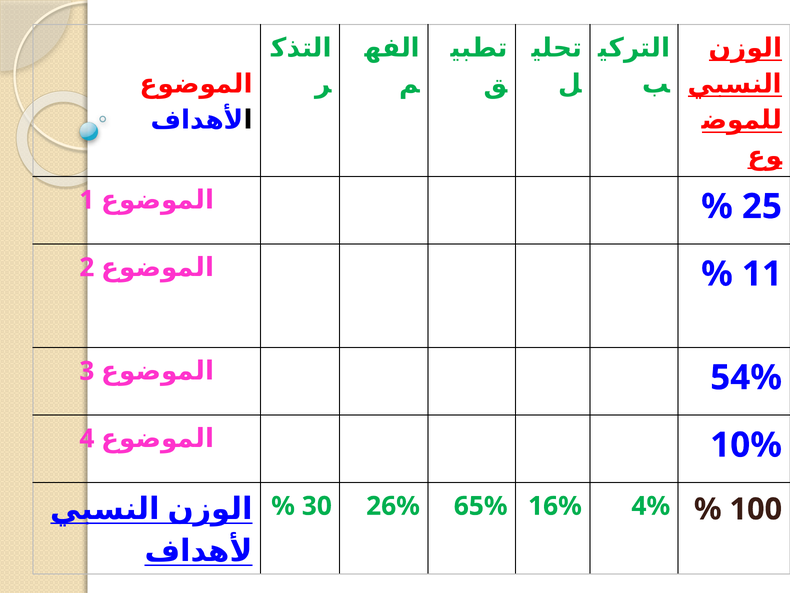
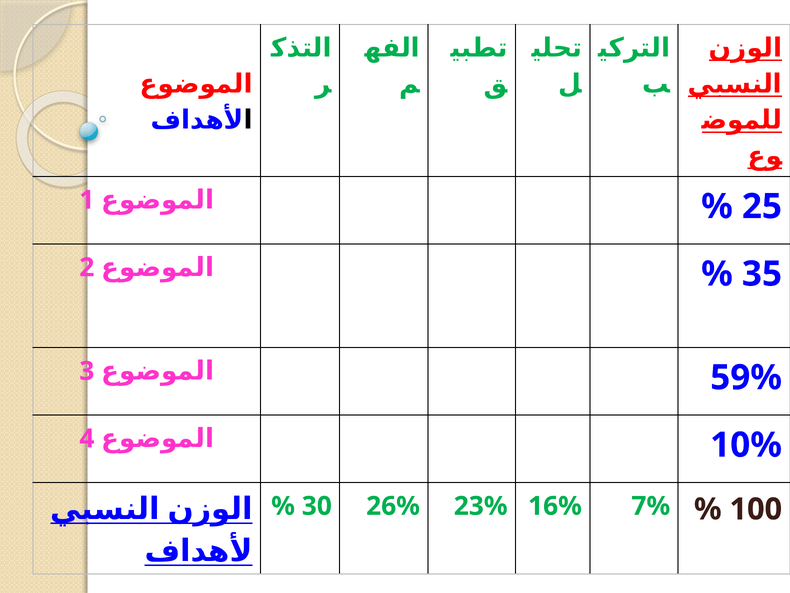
11: 11 -> 35 (762, 274)
54%: 54% -> 59% (746, 377)
65%: 65% -> 23% (481, 506)
4%: 4% -> 7% (651, 506)
